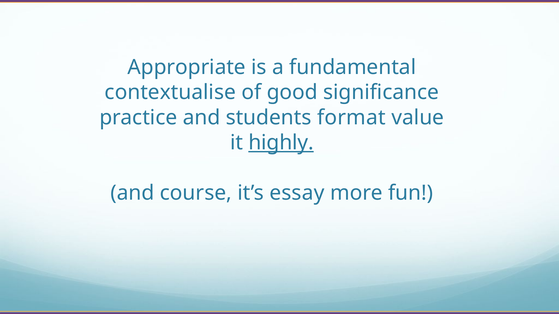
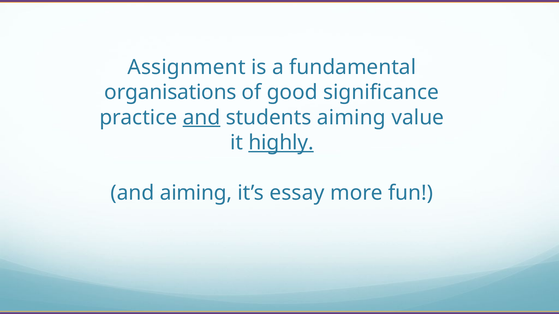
Appropriate: Appropriate -> Assignment (187, 67)
contextualise: contextualise -> organisations (170, 92)
and underline: none -> present (201, 118)
students format: format -> aiming (351, 118)
and course: course -> aiming (196, 193)
